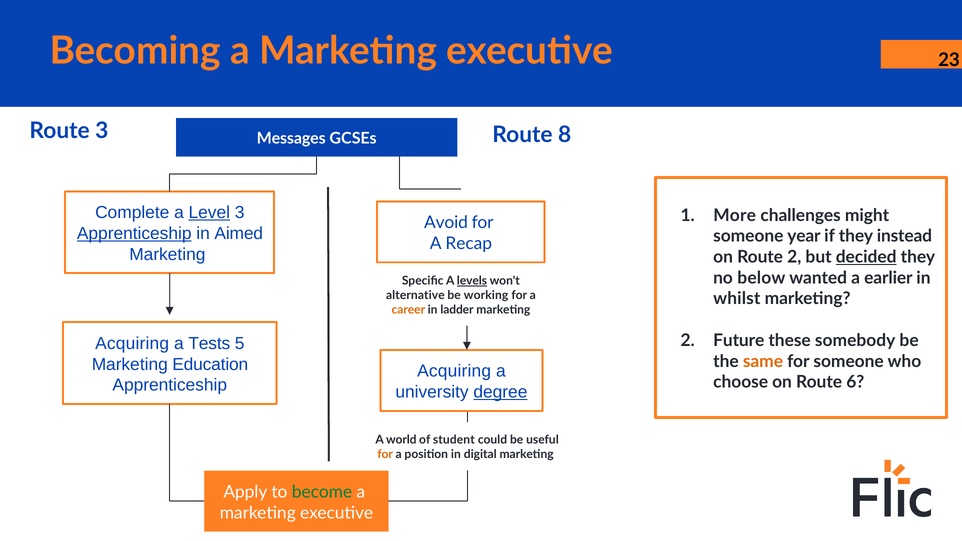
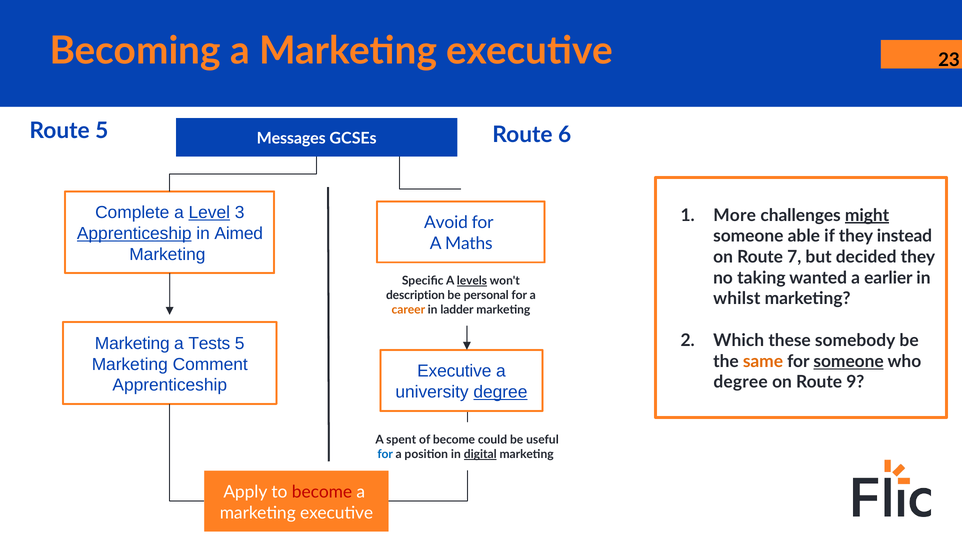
Route 3: 3 -> 5 (102, 131)
8: 8 -> 6 (565, 135)
might underline: none -> present (867, 215)
year: year -> able (804, 236)
Recap: Recap -> Maths (469, 244)
Route 2: 2 -> 7 (794, 257)
decided underline: present -> none (866, 257)
below: below -> taking (761, 278)
alternative: alternative -> description (415, 295)
working: working -> personal (486, 295)
Future: Future -> Which (739, 341)
Acquiring: Acquiring -> Marketing (132, 344)
someone underline: none -> present (849, 361)
Education: Education -> Comment (210, 364)
Acquiring: Acquiring -> Executive (454, 371)
choose: choose -> degree (741, 382)
6: 6 -> 9 (855, 382)
world: world -> spent (401, 440)
of student: student -> become (454, 440)
for colour: orange -> blue (385, 454)
digital underline: none -> present (480, 454)
become colour: green -> red (322, 492)
